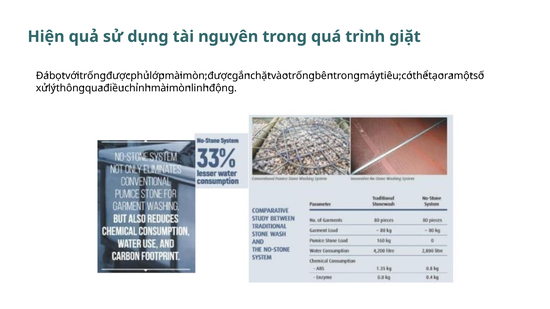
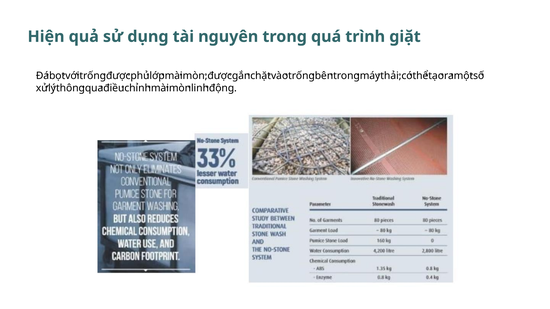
tiêu: tiêu -> thải (391, 76)
